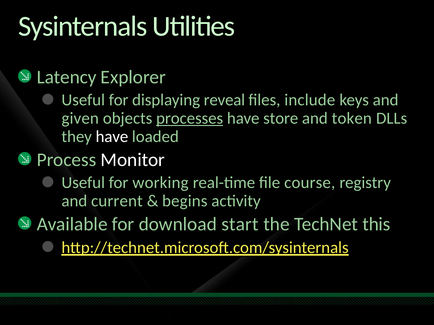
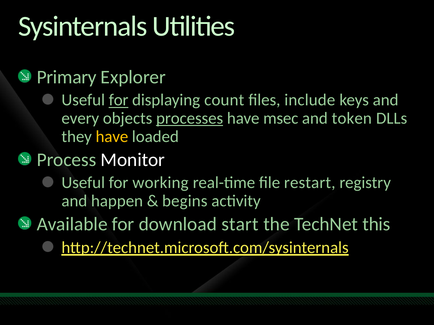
Latency: Latency -> Primary (67, 77)
for underline: none -> present (119, 100)
reveal: reveal -> count (224, 100)
given: given -> every (80, 118)
store: store -> msec (281, 118)
have colour: white -> yellow (112, 137)
course: course -> restart (310, 183)
current: current -> happen (117, 201)
